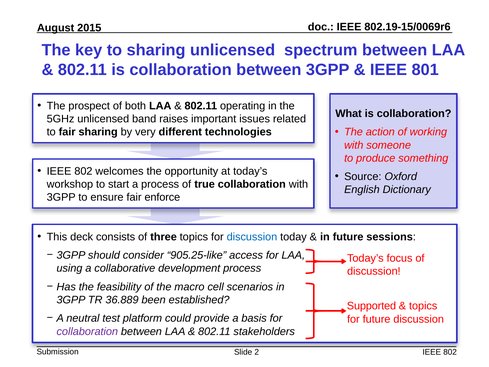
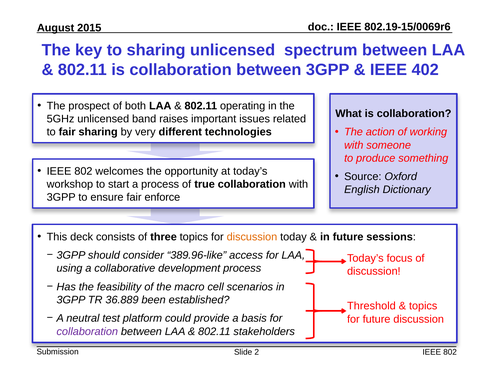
801: 801 -> 402 (425, 70)
discussion colour: blue -> orange (252, 237)
905.25-like: 905.25-like -> 389.96-like (197, 255)
Supported: Supported -> Threshold (371, 306)
